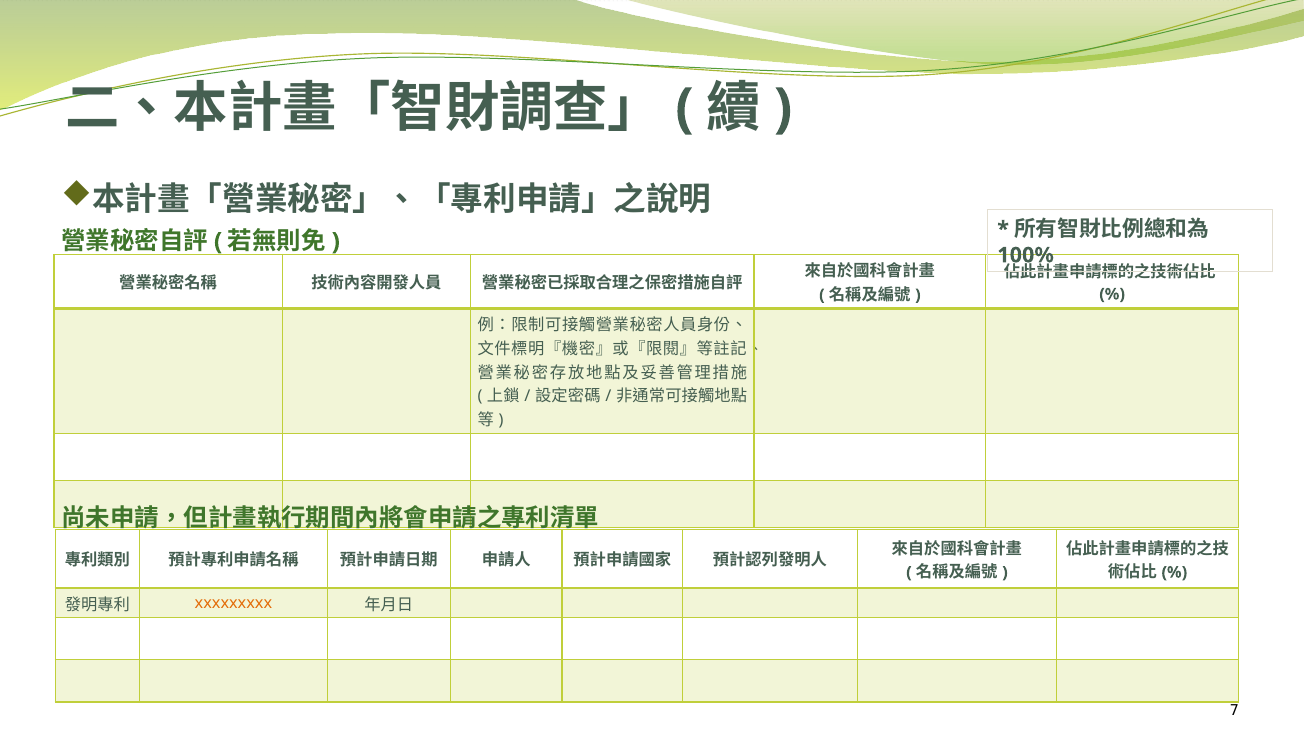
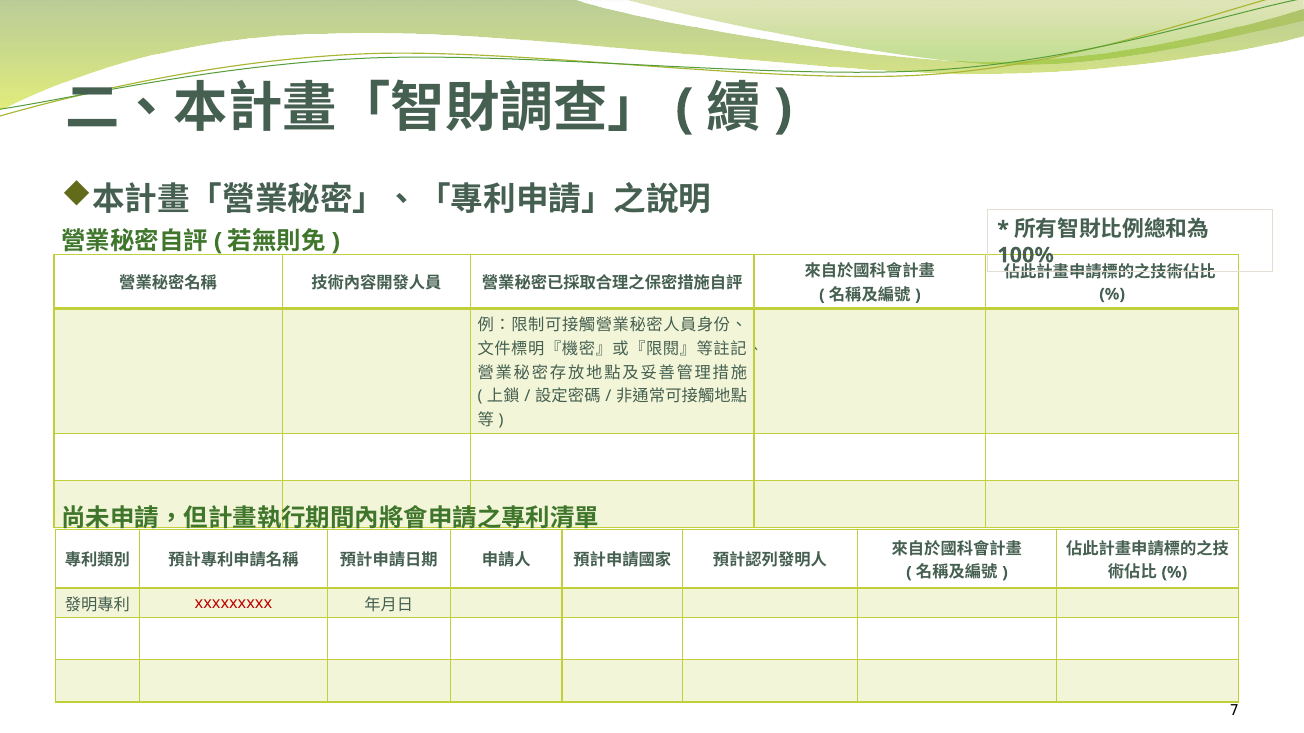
xxxxxxxxx colour: orange -> red (233, 604)
